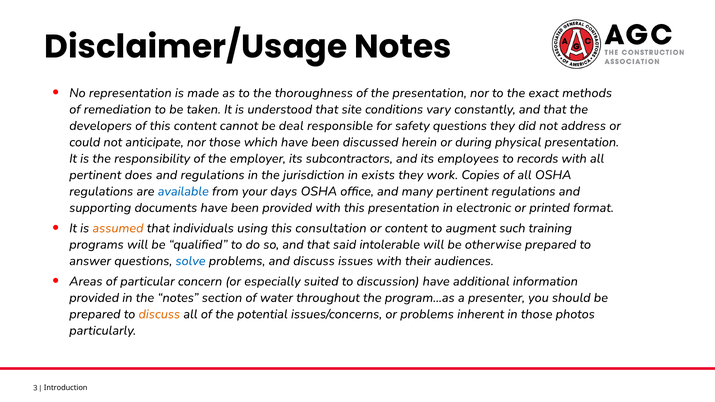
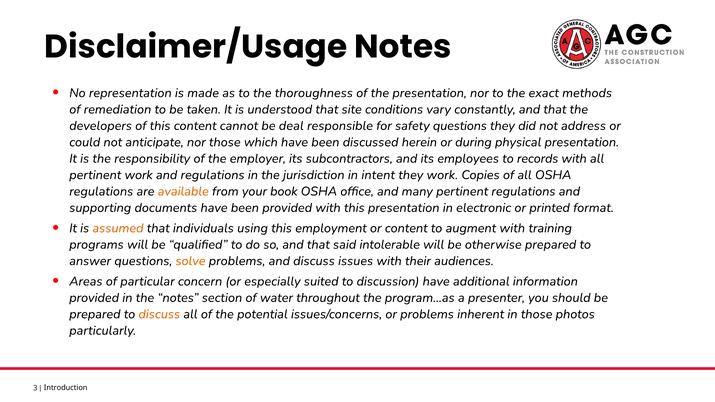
pertinent does: does -> work (139, 175)
exists: exists -> intent (378, 175)
available colour: blue -> orange (183, 191)
days: days -> book (284, 191)
consultation: consultation -> employment (331, 228)
augment such: such -> with (512, 228)
solve colour: blue -> orange (190, 261)
